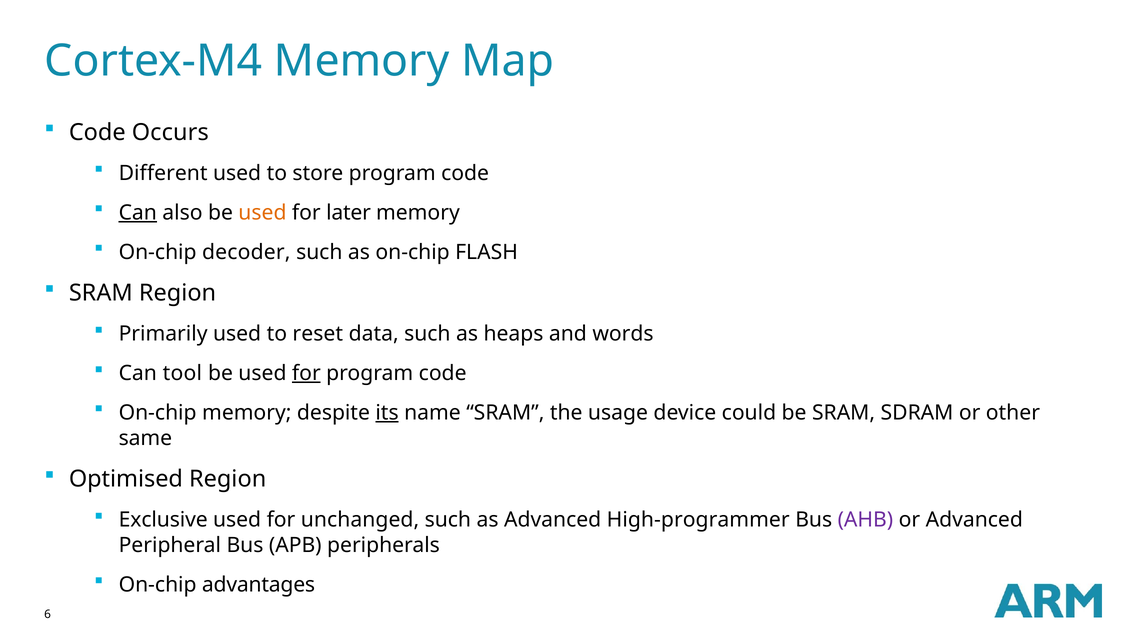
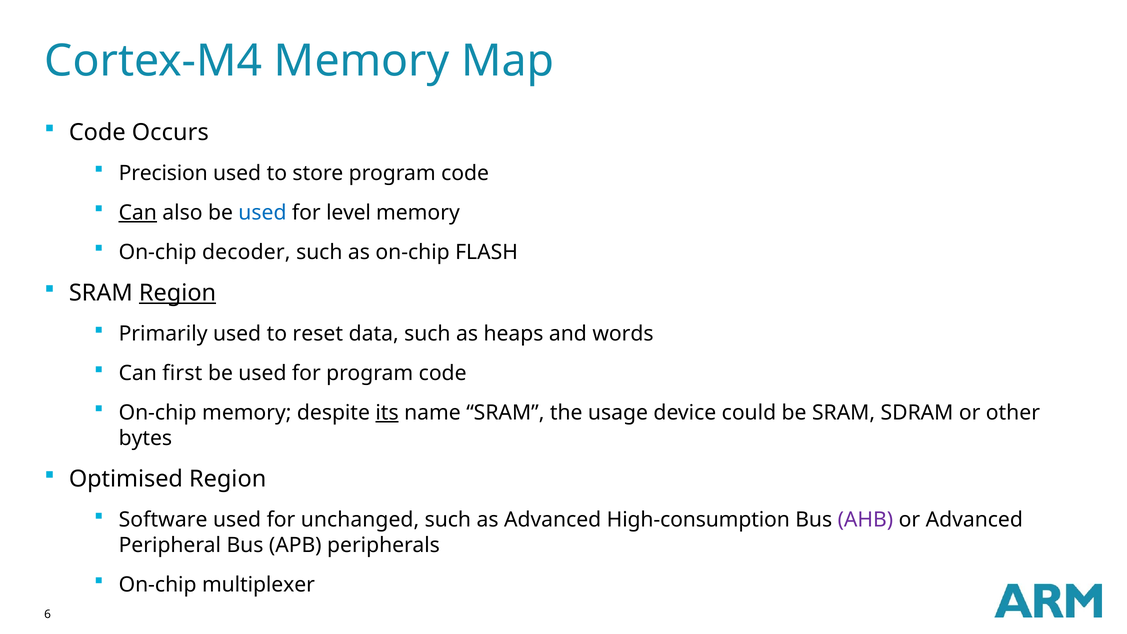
Different: Different -> Precision (163, 173)
used colour: orange -> blue (262, 213)
later: later -> level (349, 213)
Region underline: none -> present (178, 293)
tool: tool -> first (182, 373)
for underline: present -> none (306, 373)
same: same -> bytes (145, 438)
Exclusive: Exclusive -> Software (163, 520)
High-programmer: High-programmer -> High-consumption (698, 520)
advantages: advantages -> multiplexer (258, 585)
